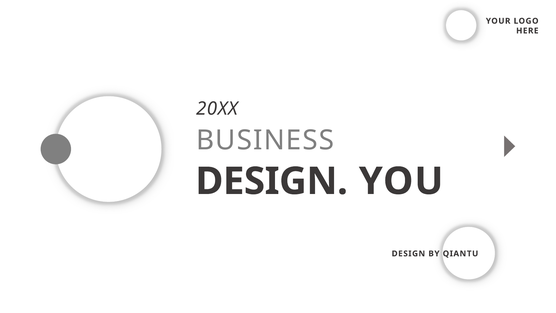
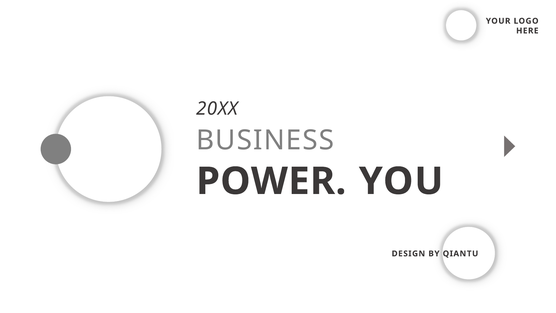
DESIGN: DESIGN -> POWER (271, 181)
